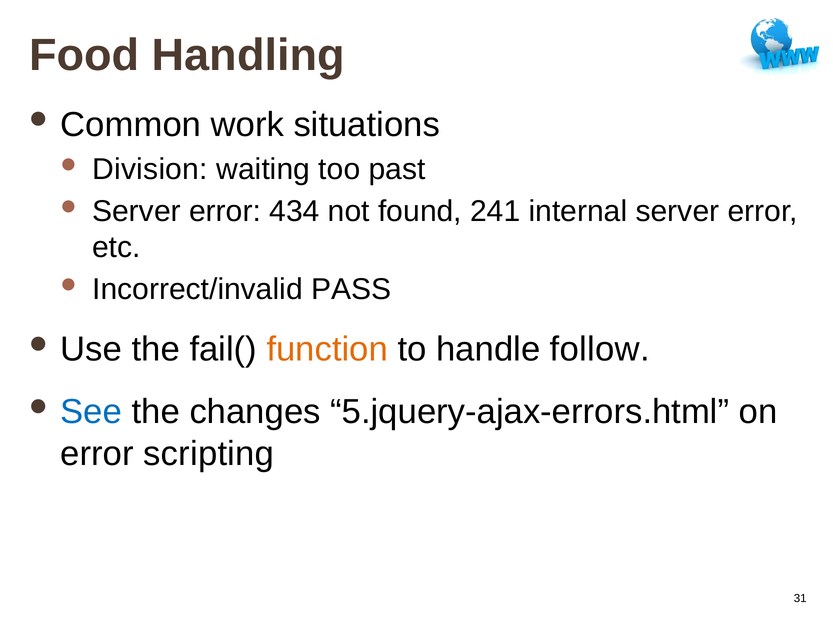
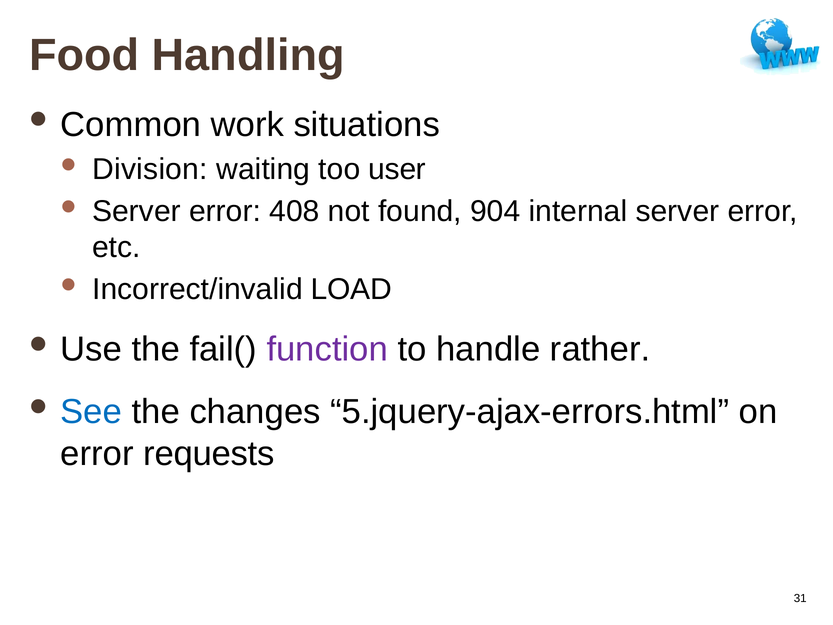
past: past -> user (397, 169)
434: 434 -> 408 (295, 211)
241: 241 -> 904 (495, 211)
PASS: PASS -> LOAD (351, 289)
function colour: orange -> purple (327, 349)
follow: follow -> rather (600, 349)
scripting: scripting -> requests (209, 453)
